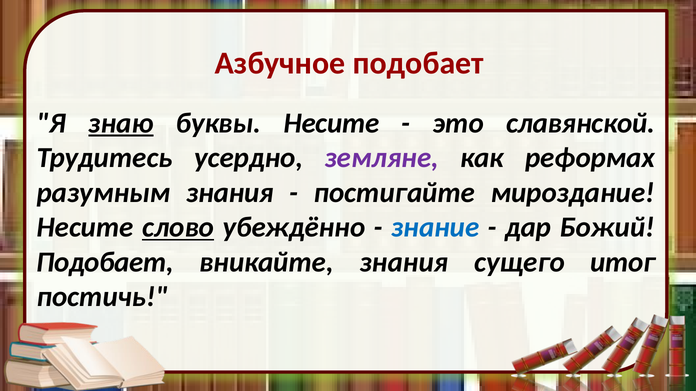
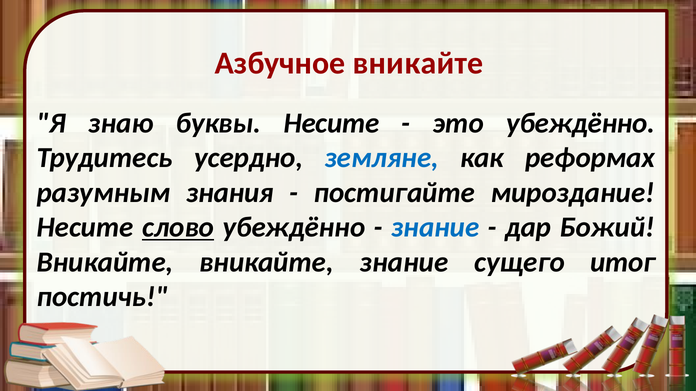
Азбучное подобает: подобает -> вникайте (418, 63)
знаю underline: present -> none (121, 123)
это славянской: славянской -> убеждённо (581, 123)
земляне colour: purple -> blue (382, 158)
Подобает: Подобает -> Вникайте (105, 262)
вникайте знания: знания -> знание (404, 262)
